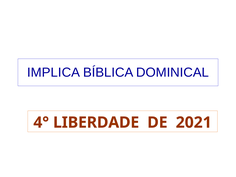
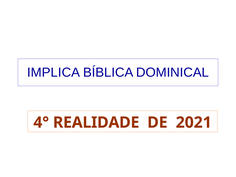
LIBERDADE: LIBERDADE -> REALIDADE (96, 122)
